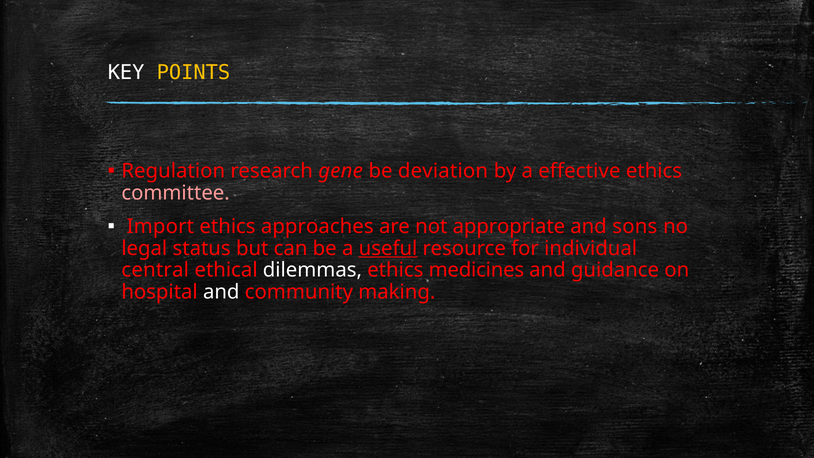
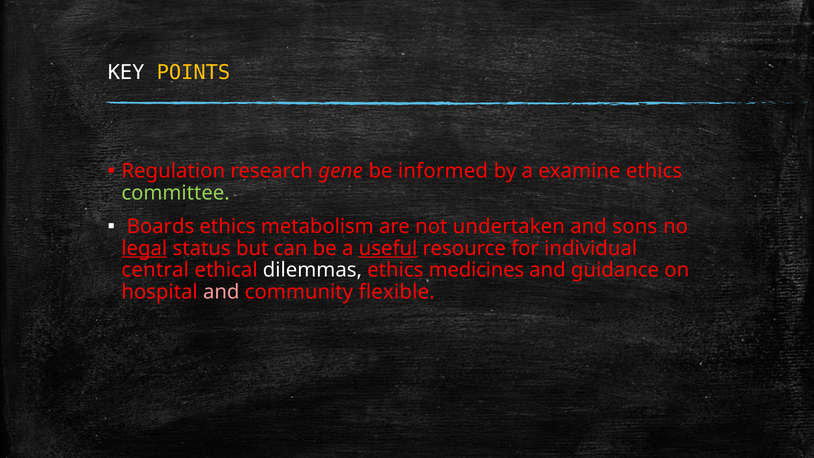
deviation: deviation -> informed (443, 171)
effective: effective -> examine (579, 171)
committee colour: pink -> light green (176, 193)
Import: Import -> Boards (160, 226)
approaches: approaches -> metabolism (317, 226)
appropriate: appropriate -> undertaken (509, 226)
legal underline: none -> present (144, 248)
and colour: white -> pink (221, 292)
making: making -> flexible (397, 292)
